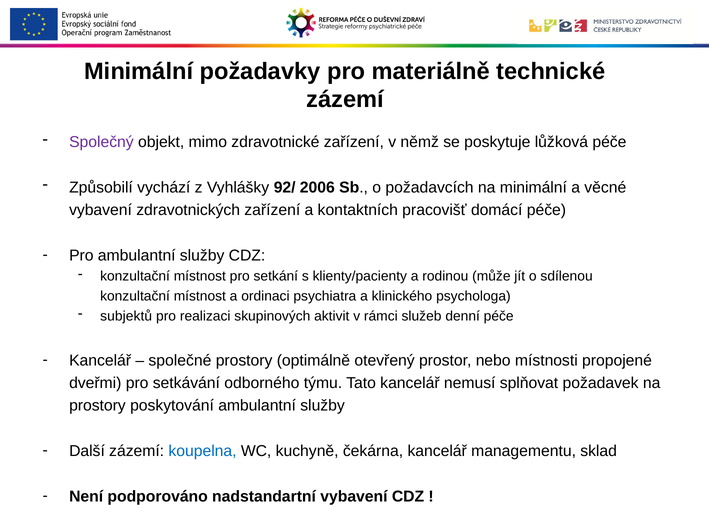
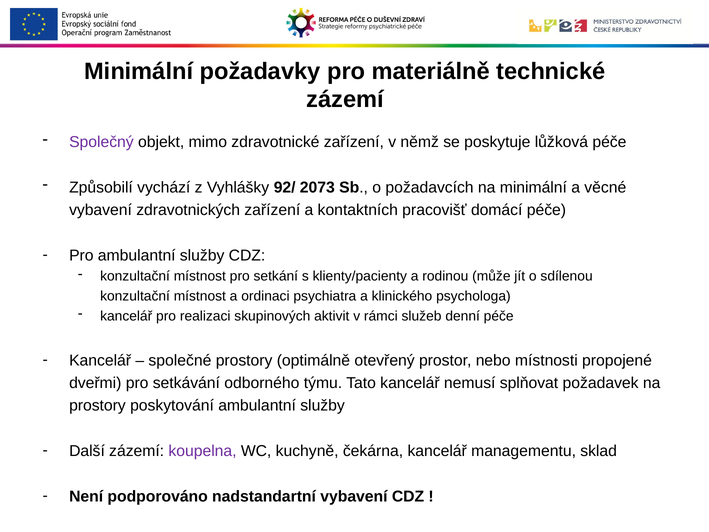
2006: 2006 -> 2073 (317, 187)
subjektů: subjektů -> kancelář (126, 316)
koupelna colour: blue -> purple (203, 451)
